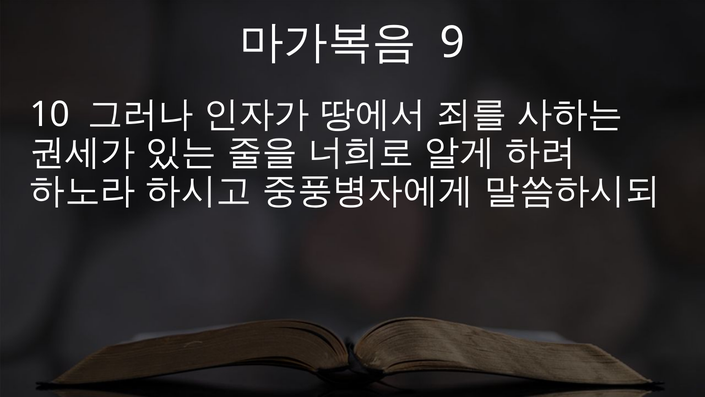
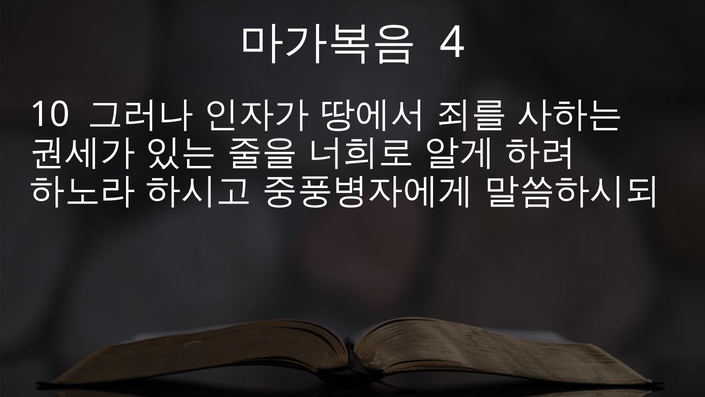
9: 9 -> 4 (452, 42)
